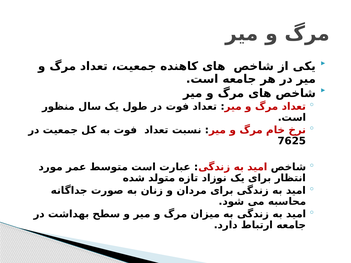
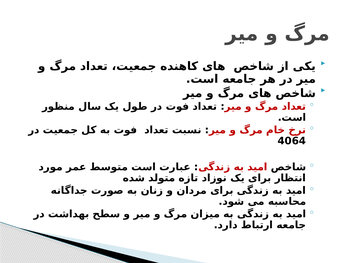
7625: 7625 -> 4064 (292, 141)
